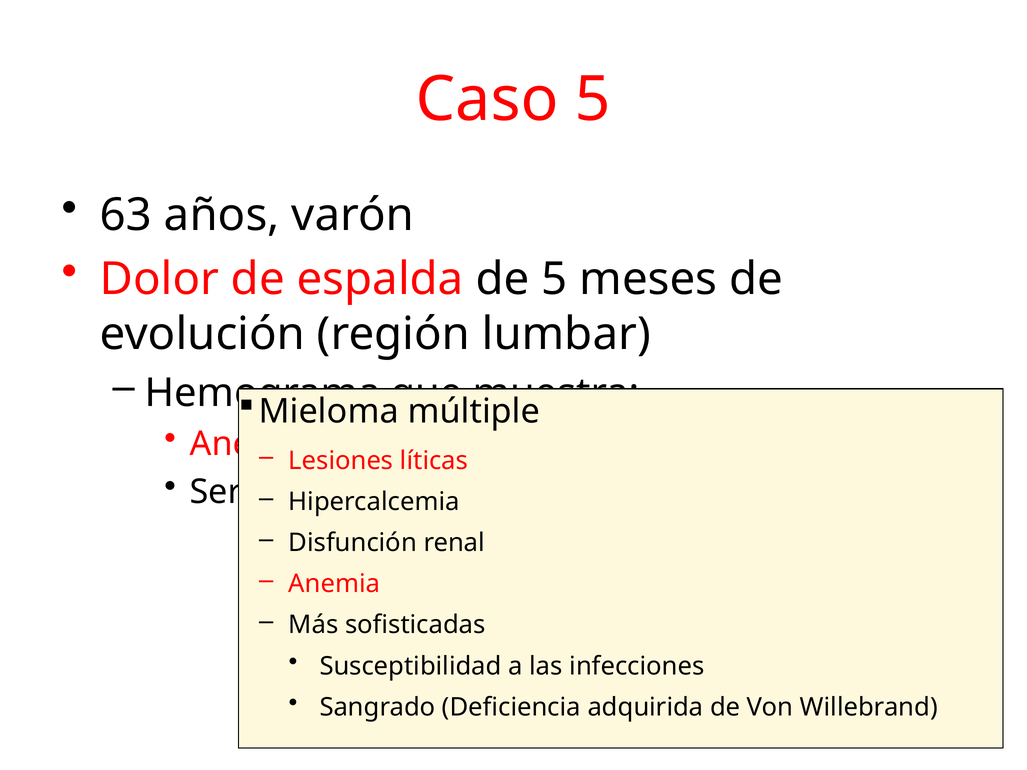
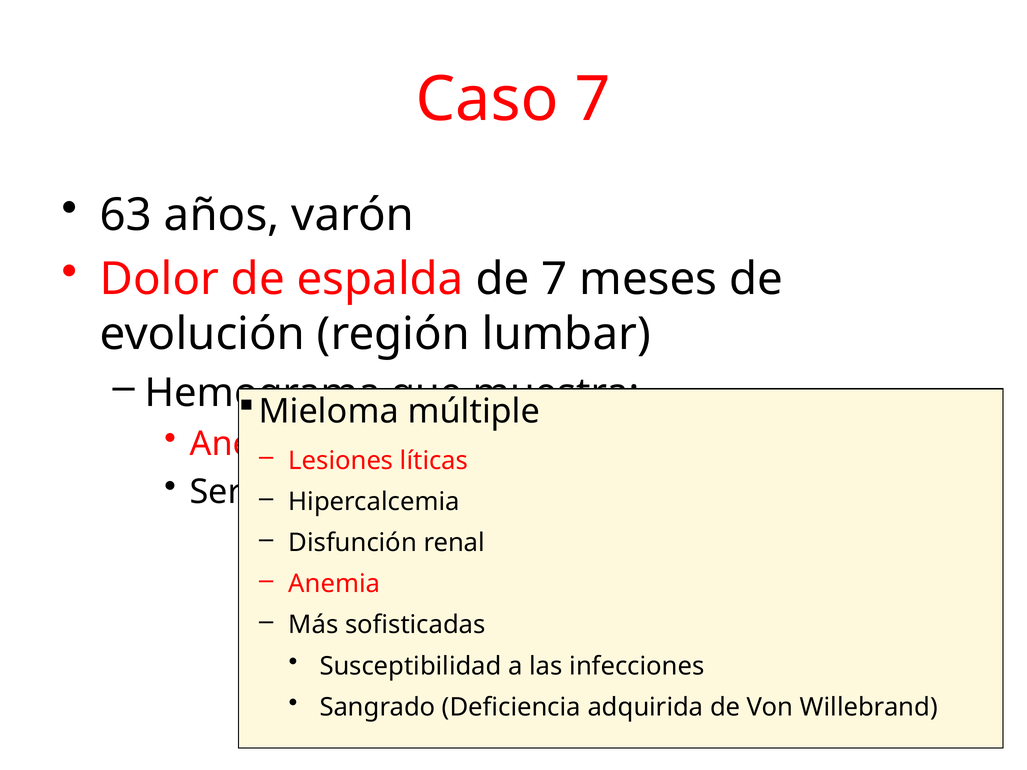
Caso 5: 5 -> 7 (593, 99)
de 5: 5 -> 7 (554, 279)
